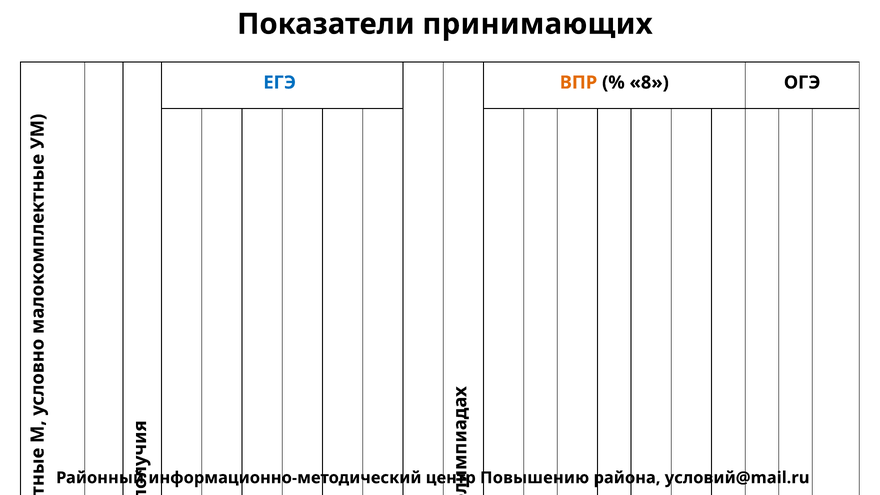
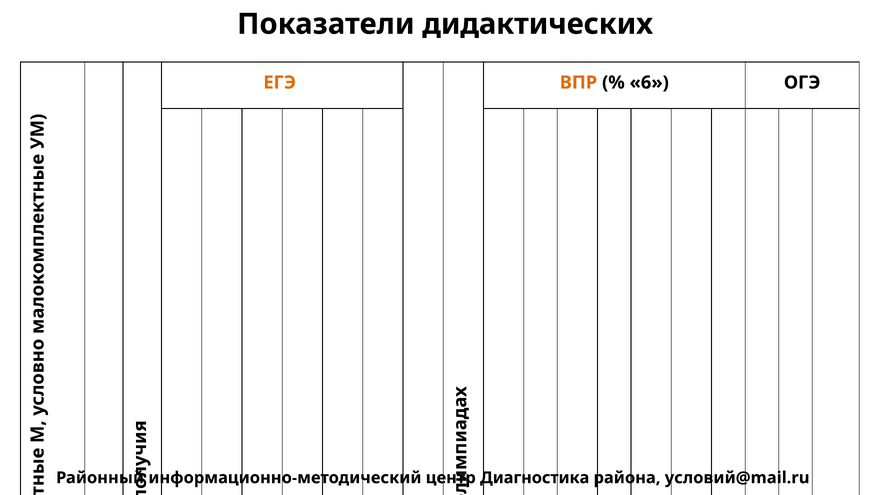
принимающих: принимающих -> дидактических (538, 24)
ЕГЭ colour: blue -> orange (280, 83)
8: 8 -> 6 (649, 83)
Повышению: Повышению -> Диагностика (535, 478)
